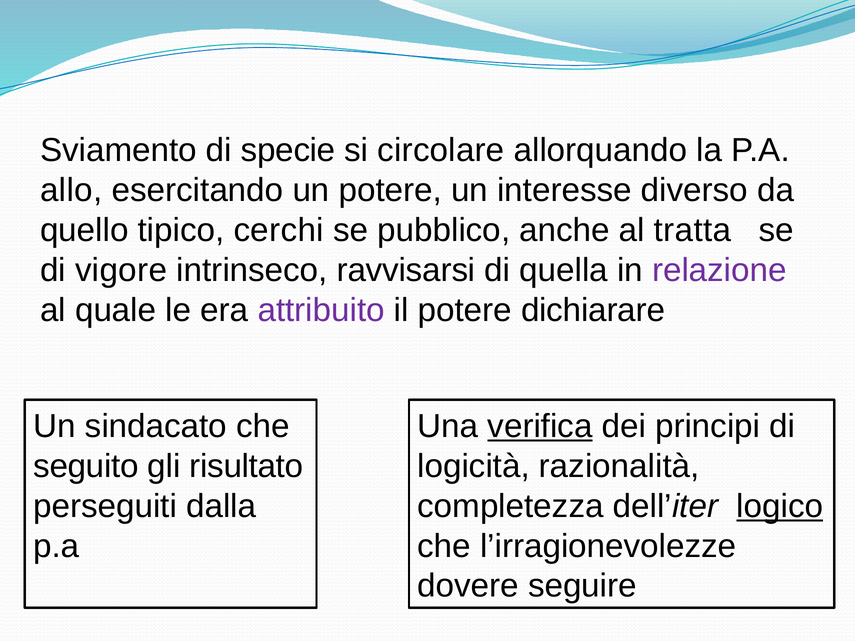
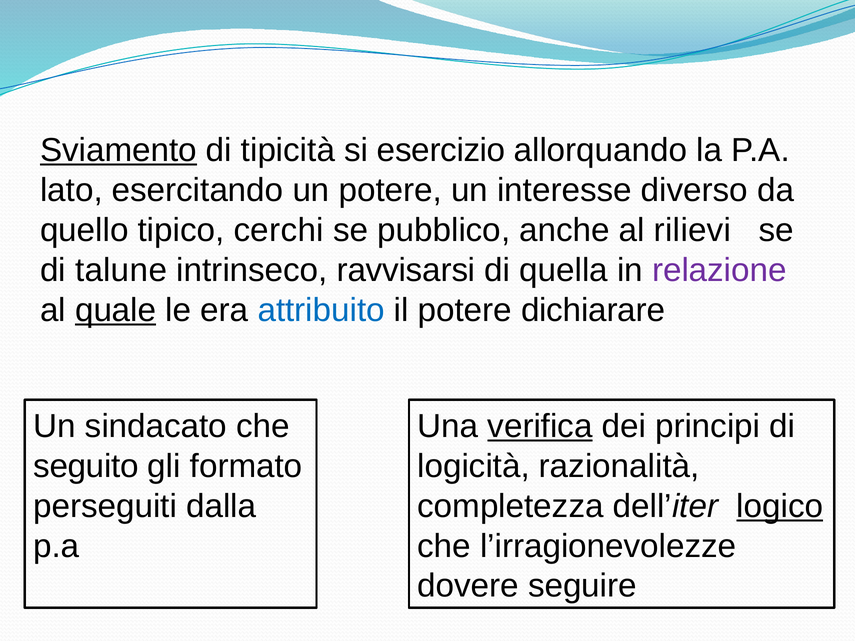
Sviamento underline: none -> present (118, 150)
specie: specie -> tipicità (288, 150)
circolare: circolare -> esercizio (441, 150)
allo: allo -> lato (71, 190)
tratta: tratta -> rilievi (693, 230)
vigore: vigore -> talune (121, 270)
quale underline: none -> present (116, 310)
attribuito colour: purple -> blue (321, 310)
risultato: risultato -> formato (246, 466)
